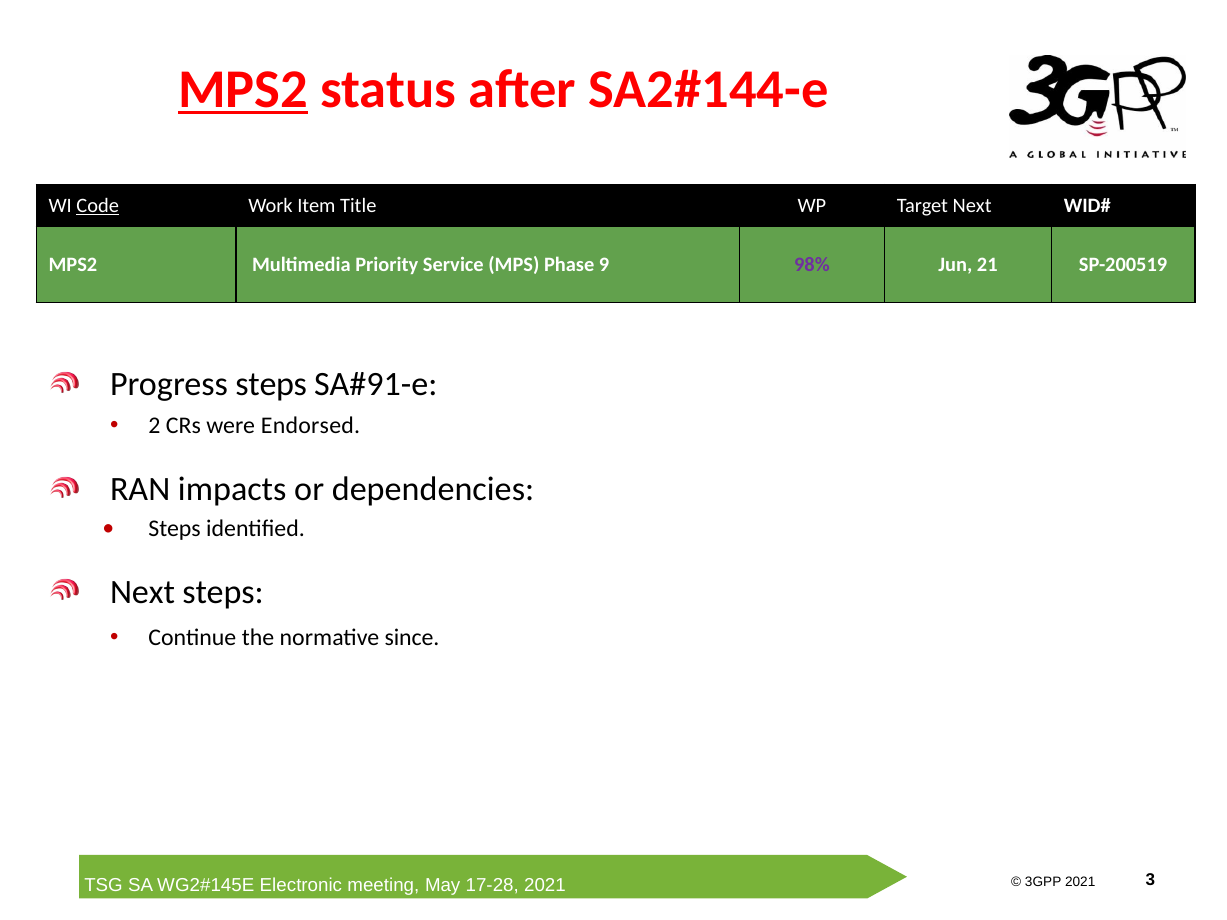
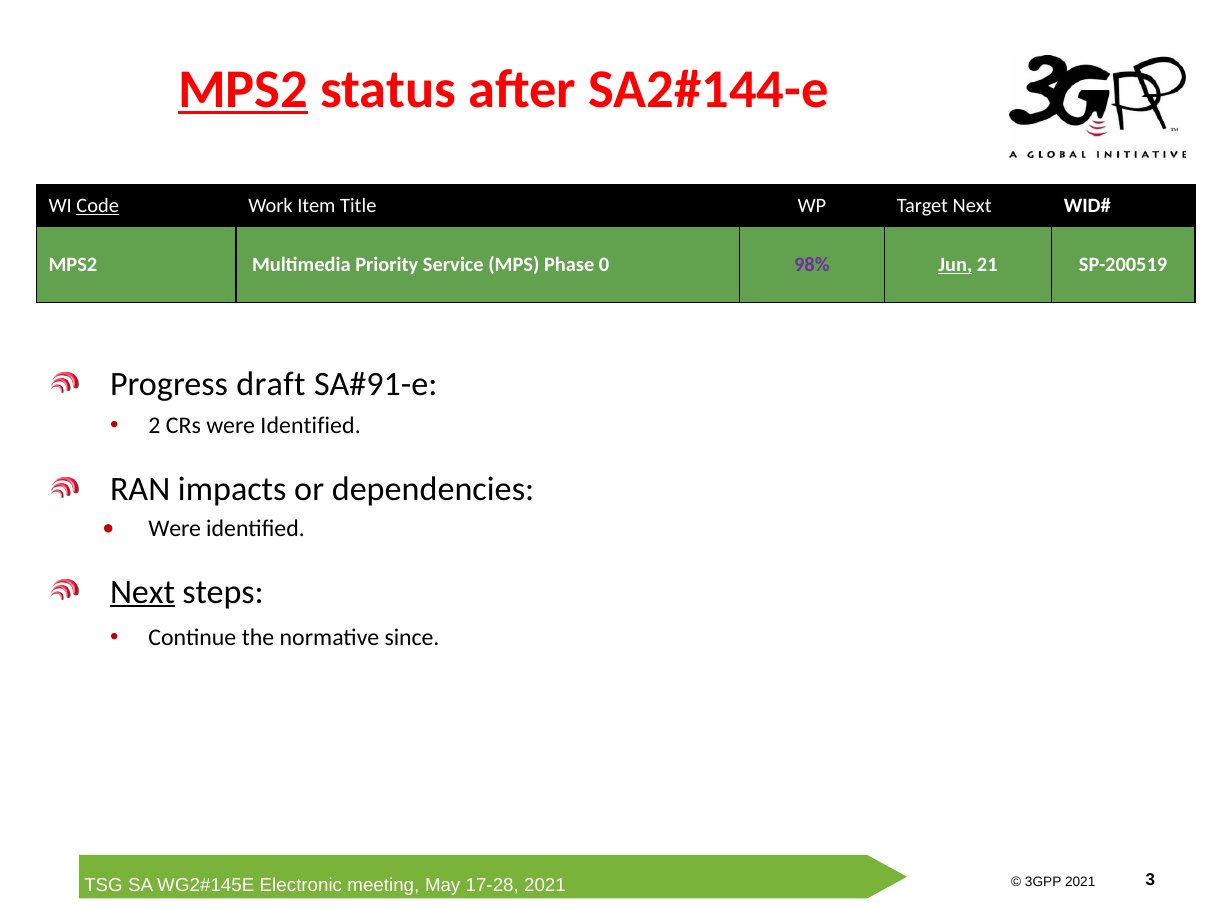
9: 9 -> 0 (604, 265)
Jun underline: none -> present (955, 265)
Progress steps: steps -> draft (271, 385)
CRs were Endorsed: Endorsed -> Identified (311, 426)
Steps: Steps -> Were (175, 529)
Next underline: none -> present (142, 592)
